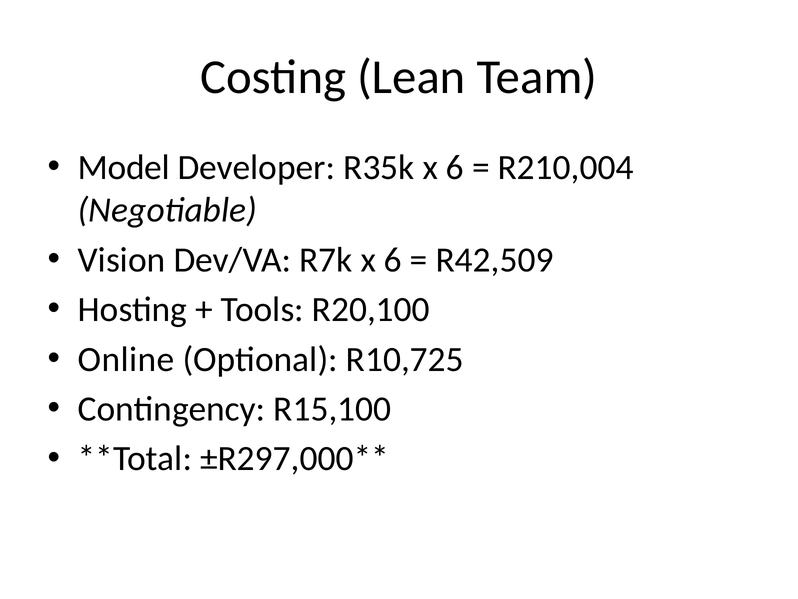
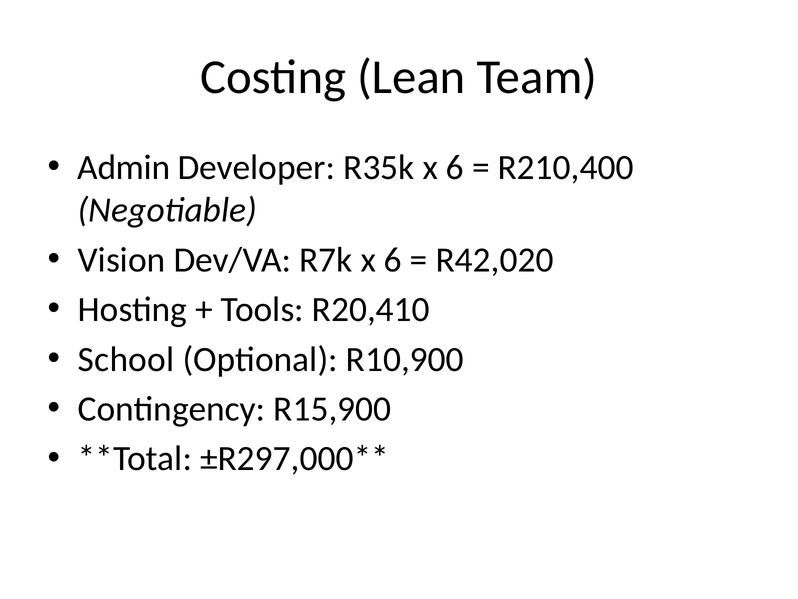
Model: Model -> Admin (124, 167)
R210,004: R210,004 -> R210,400 (566, 167)
R42,509: R42,509 -> R42,020 (495, 260)
R20,100: R20,100 -> R20,410 (371, 309)
Online: Online -> School (126, 359)
R10,725: R10,725 -> R10,900 (405, 359)
R15,100: R15,100 -> R15,900 (332, 409)
